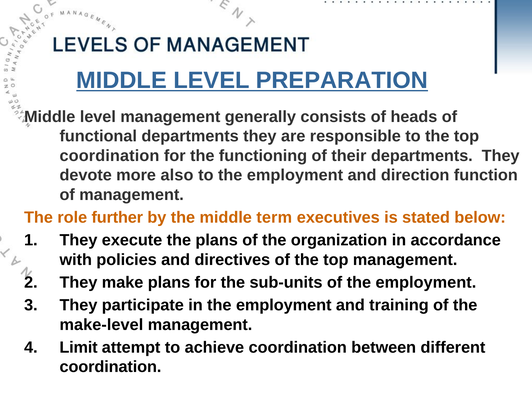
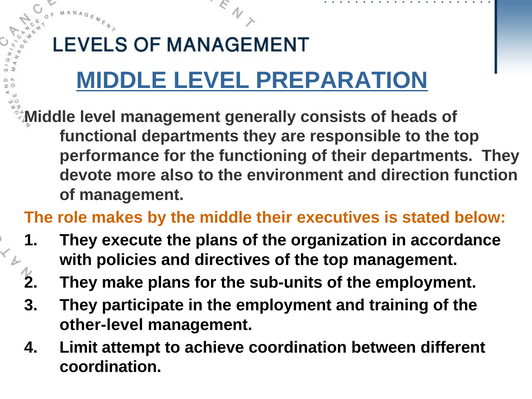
coordination: coordination -> performance (109, 156)
to the employment: employment -> environment (295, 175)
further: further -> makes (117, 217)
middle term: term -> their (274, 217)
make-level: make-level -> other-level (101, 325)
